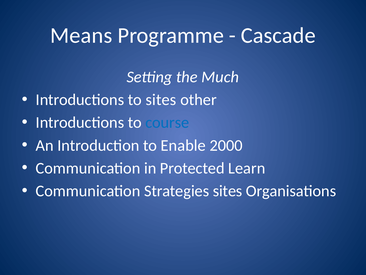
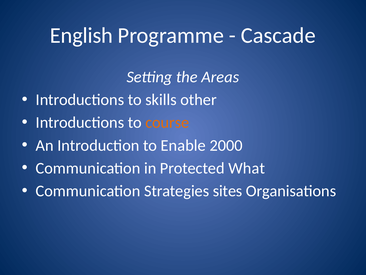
Means: Means -> English (81, 35)
Much: Much -> Areas (220, 77)
to sites: sites -> skills (161, 100)
course colour: blue -> orange (167, 122)
Learn: Learn -> What (247, 168)
